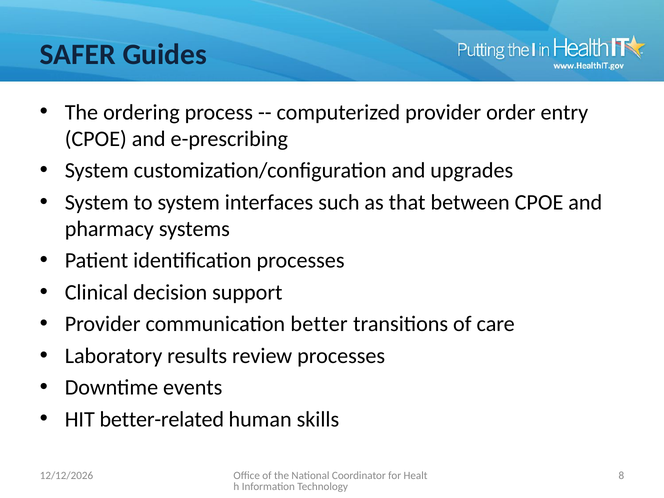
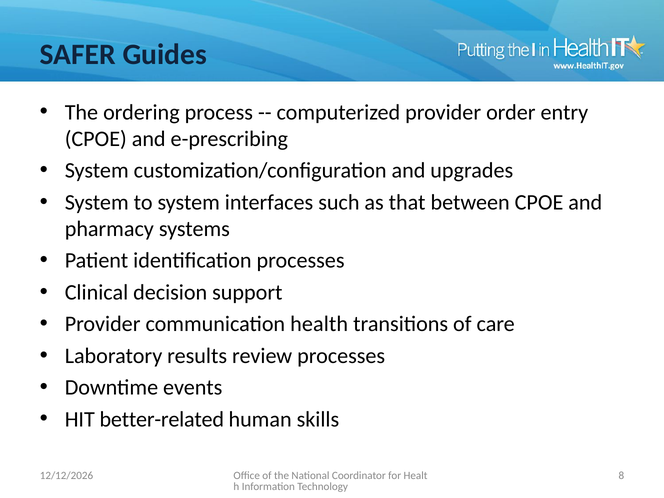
better: better -> health (319, 324)
